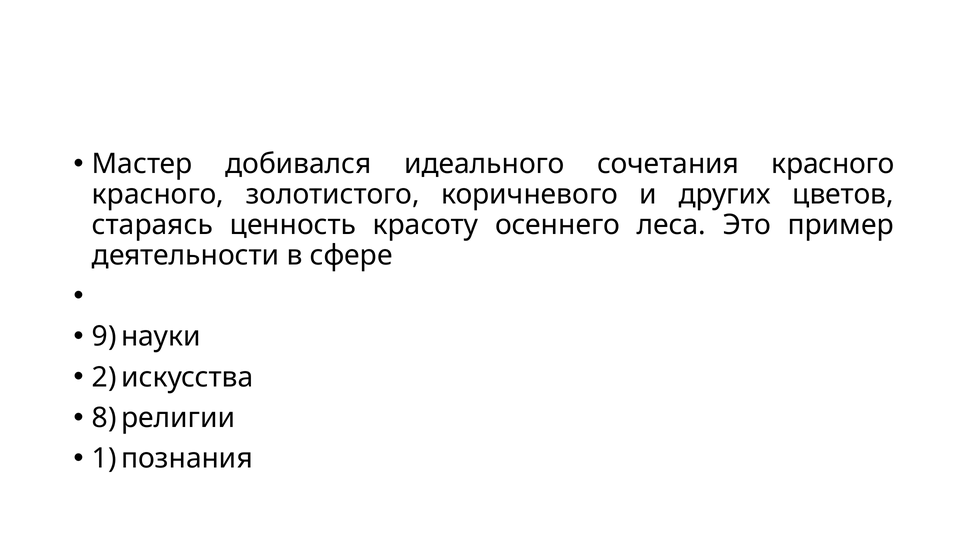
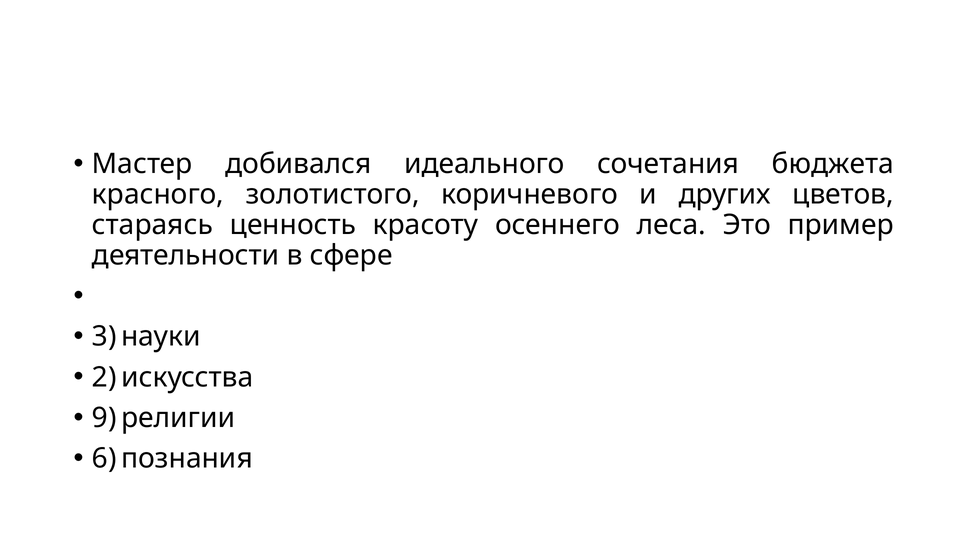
сочетания красного: красного -> бюджета (833, 164)
9: 9 -> 3 (104, 336)
8: 8 -> 9 (104, 418)
1: 1 -> 6 (104, 458)
